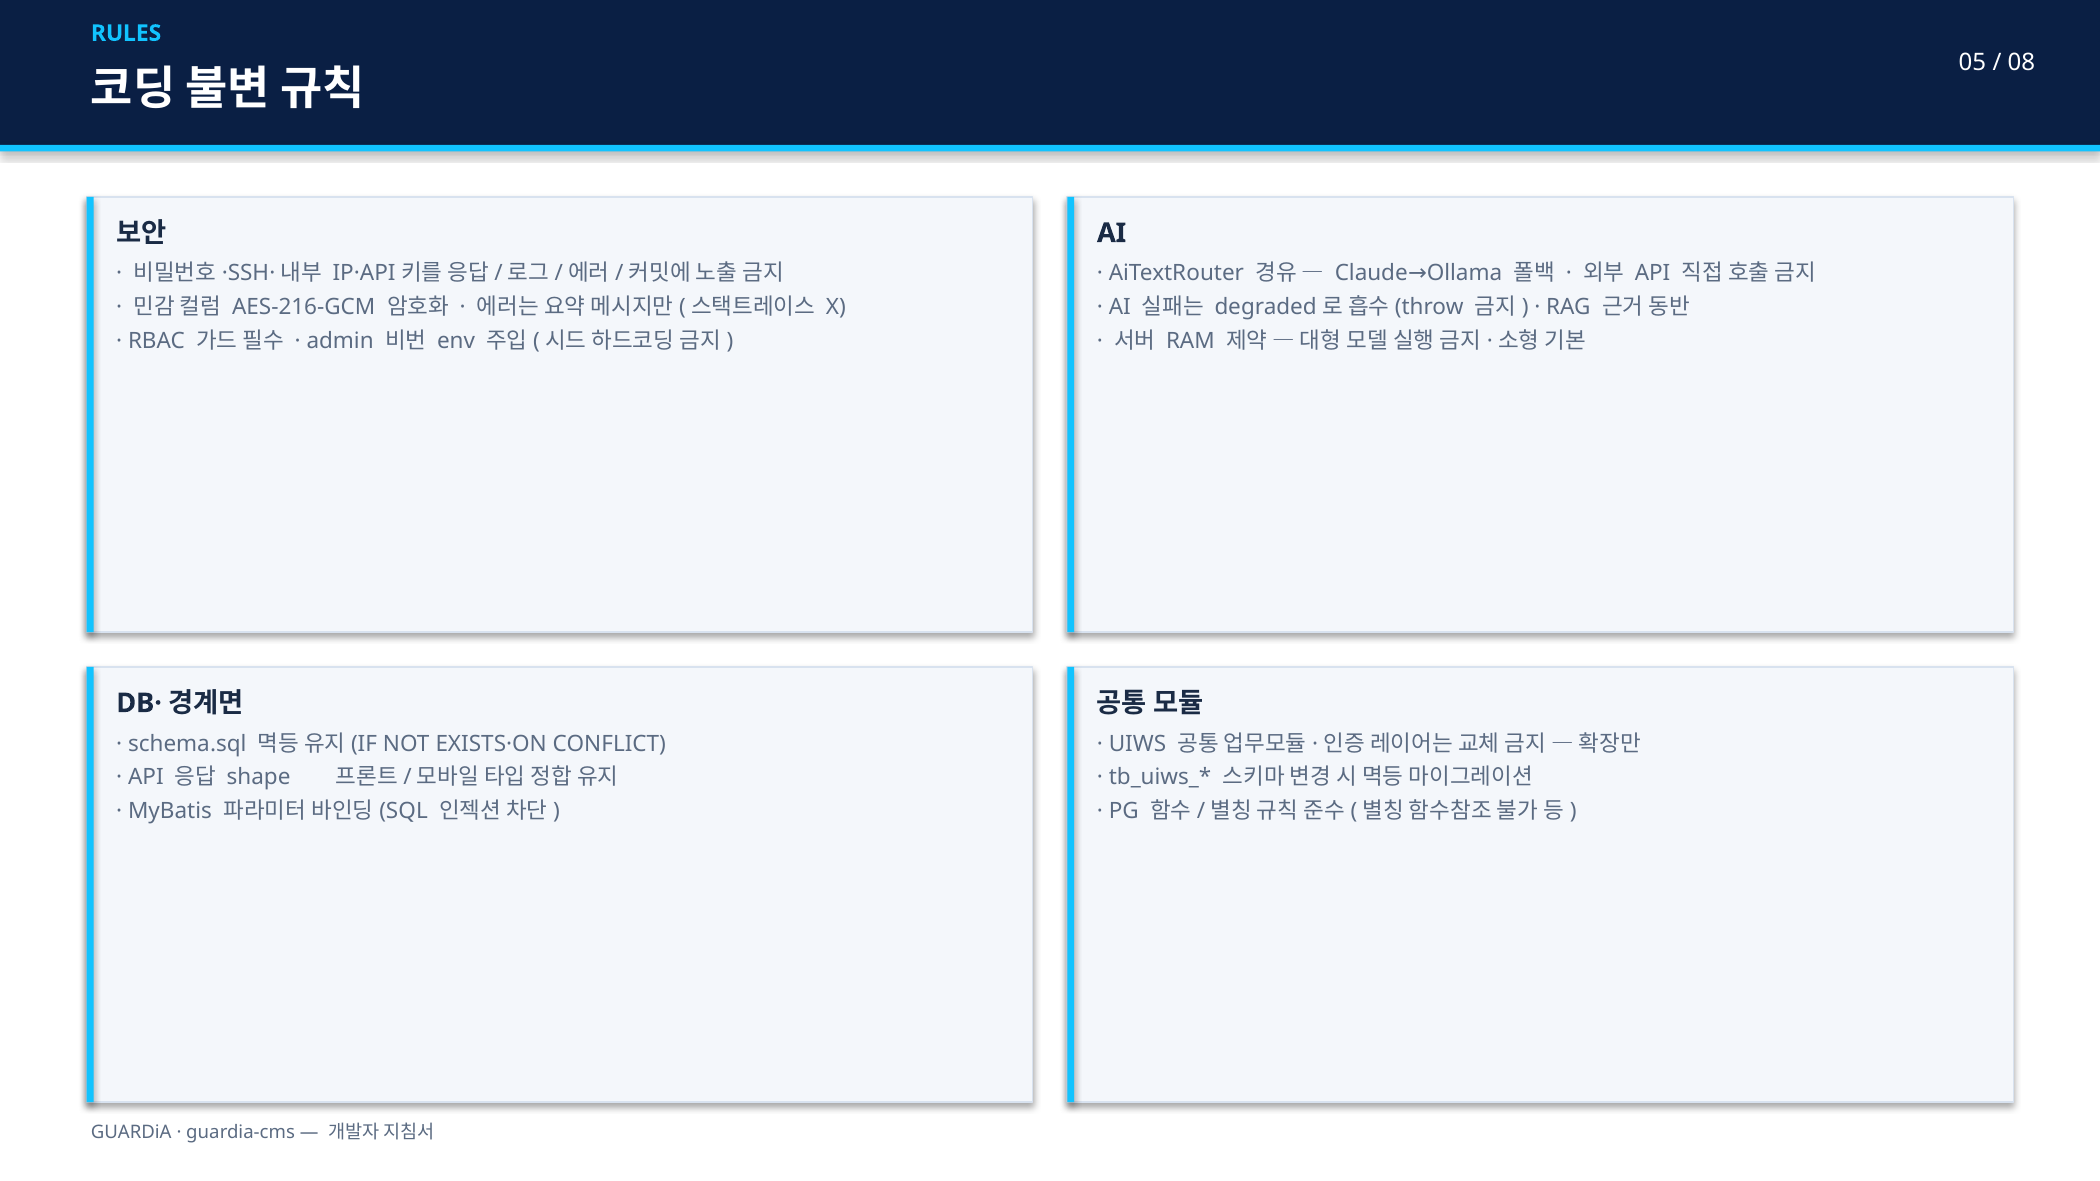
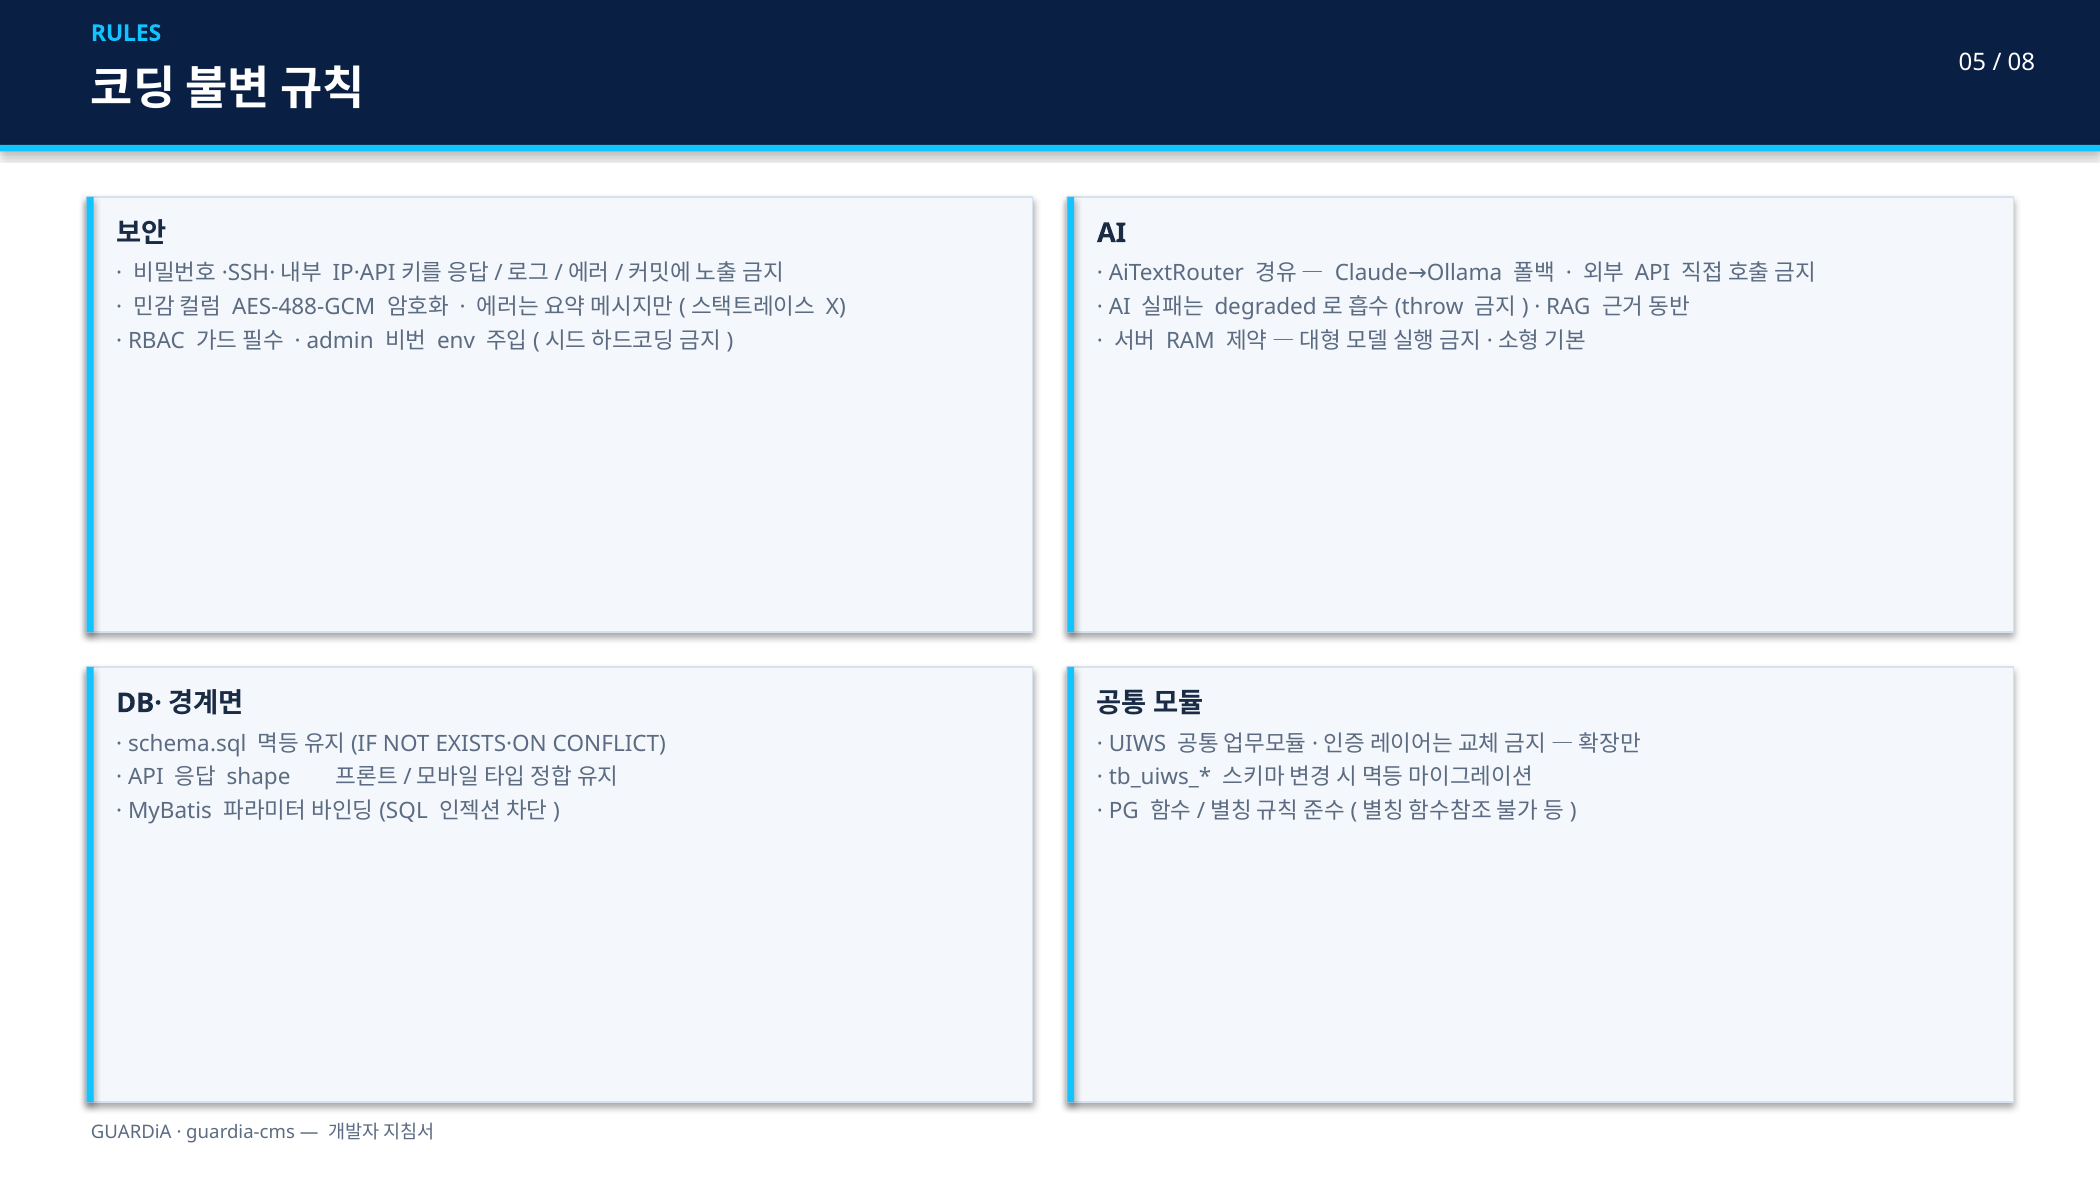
AES-216-GCM: AES-216-GCM -> AES-488-GCM (304, 307)
